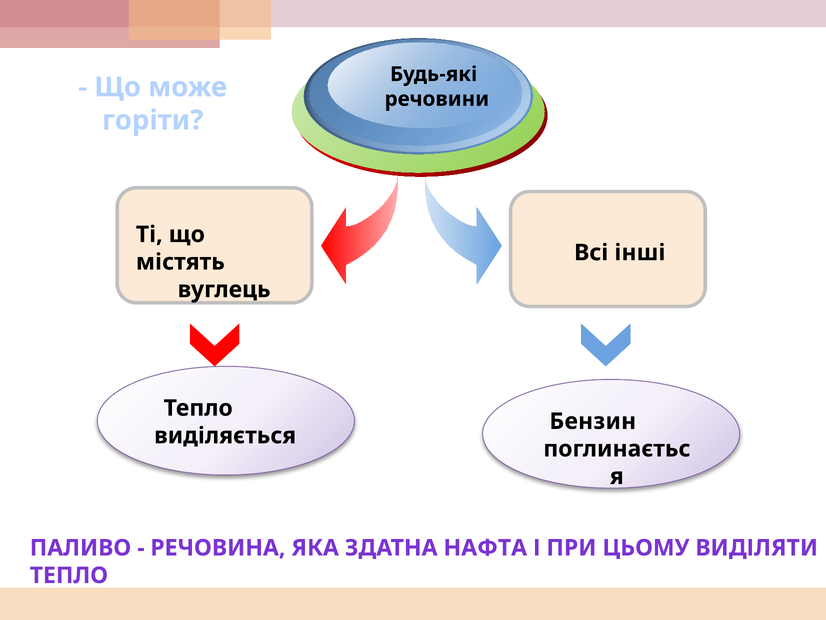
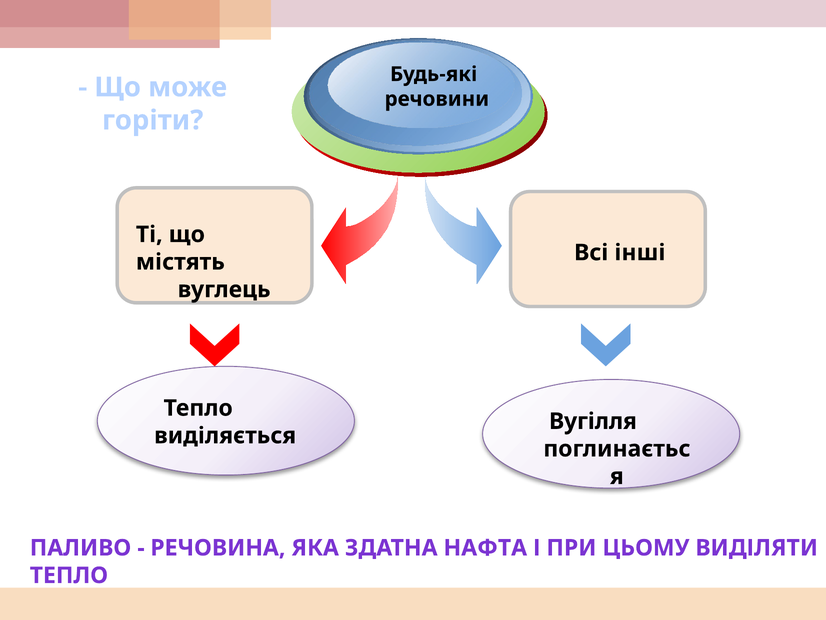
Бензин: Бензин -> Вугілля (593, 421)
